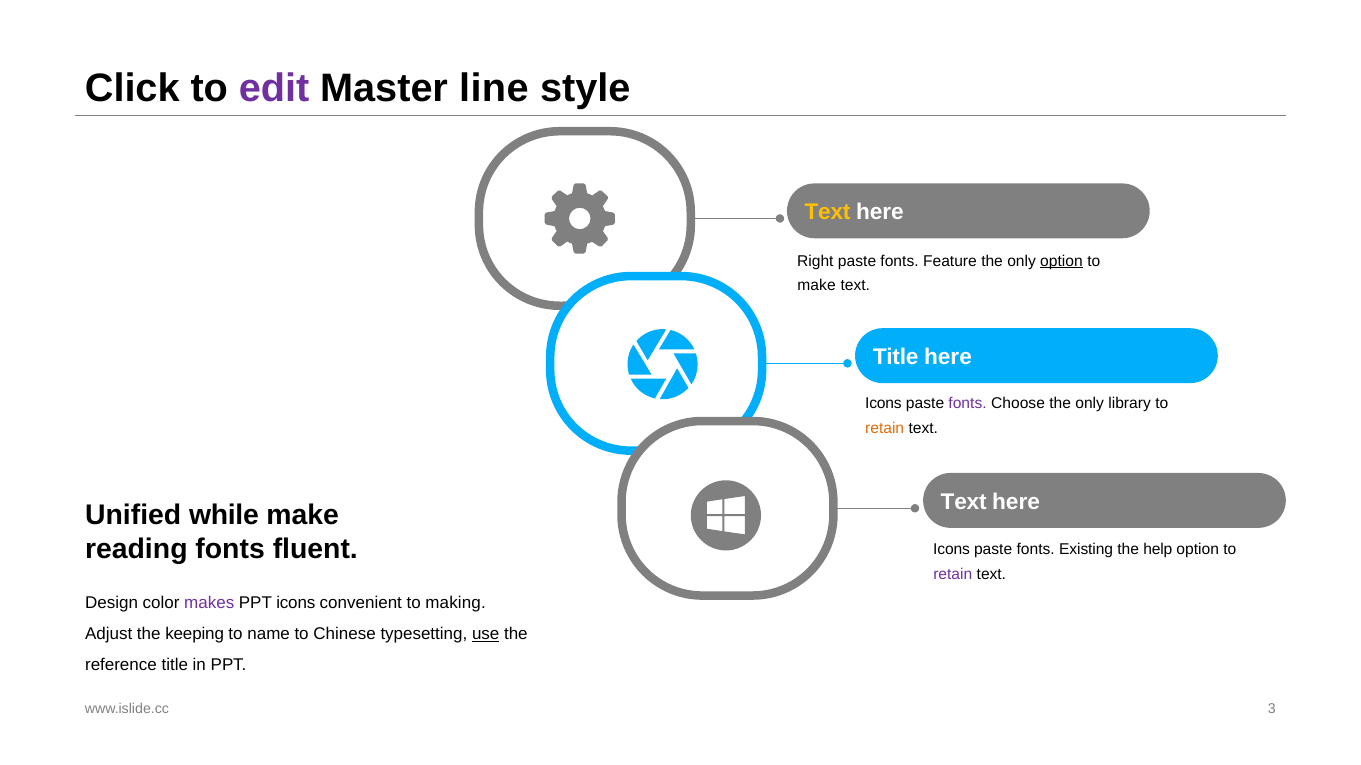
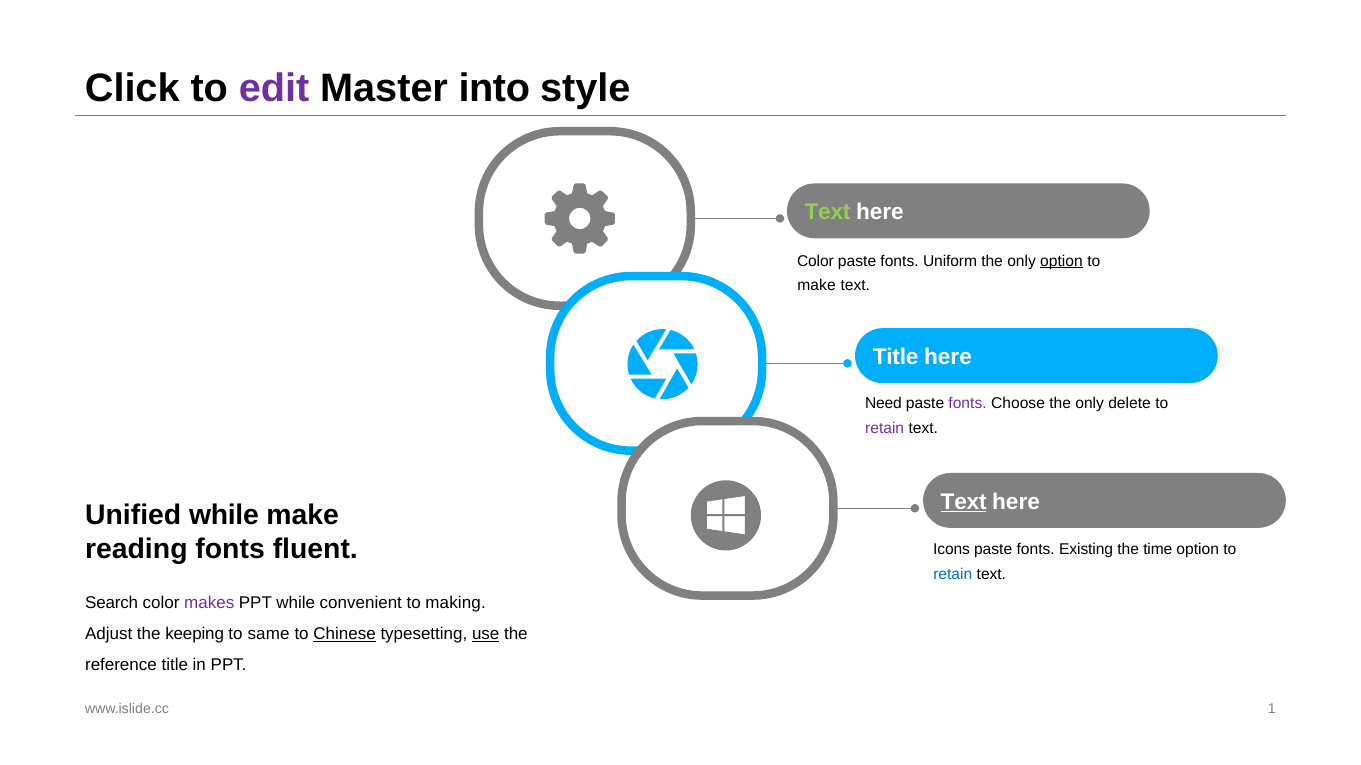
line: line -> into (494, 88)
Text colour: yellow -> light green (828, 213)
Right: Right -> Color (815, 261)
Feature: Feature -> Uniform (950, 261)
Icons: Icons -> Need (883, 404)
library: library -> delete (1130, 404)
retain colour: orange -> purple (885, 428)
Text underline: none -> present (964, 502)
help: help -> time (1158, 550)
retain colour: purple -> blue (953, 575)
Design: Design -> Search (112, 604)
PPT icons: icons -> while (296, 604)
name: name -> same (269, 634)
Chinese underline: none -> present (345, 634)
3: 3 -> 1 (1272, 709)
